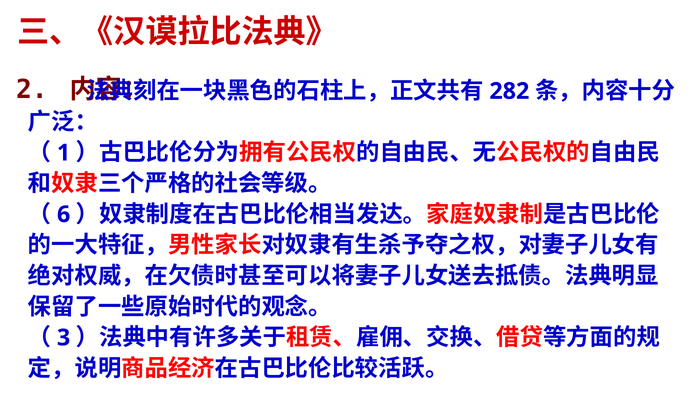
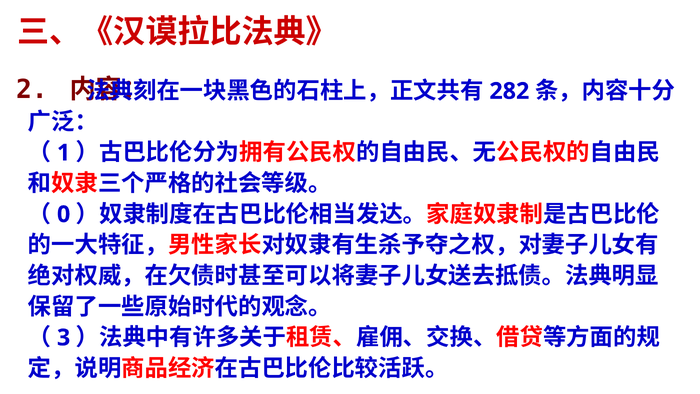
6: 6 -> 0 (64, 214)
